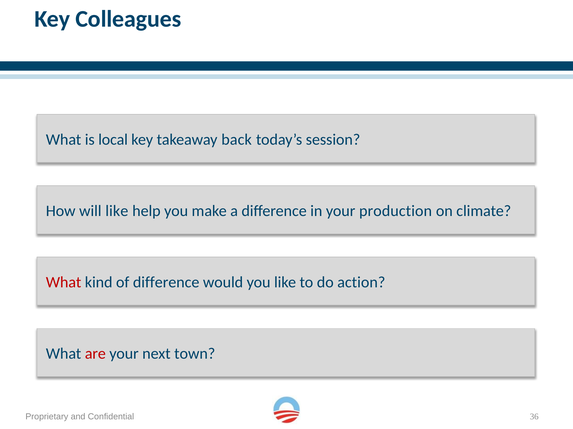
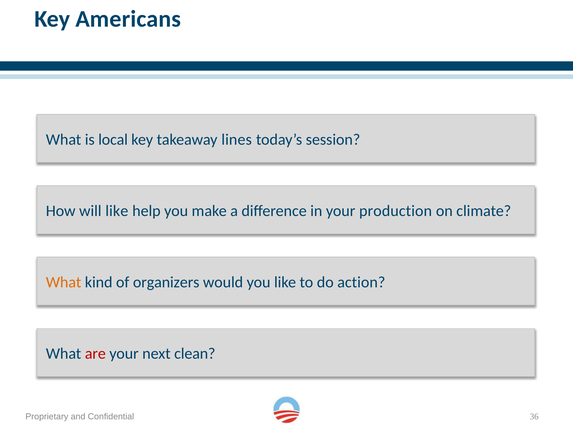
Colleagues: Colleagues -> Americans (128, 19)
back: back -> lines (237, 140)
What colour: red -> orange (64, 283)
of difference: difference -> organizers (166, 283)
town: town -> clean (195, 354)
